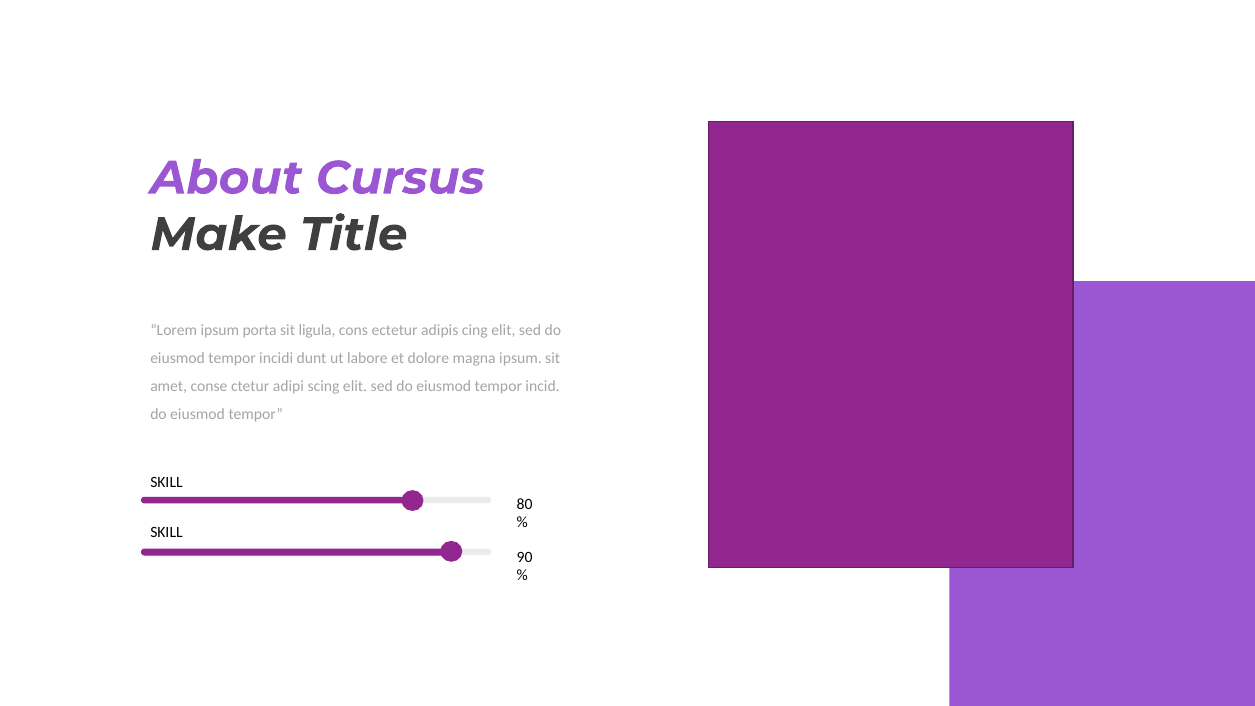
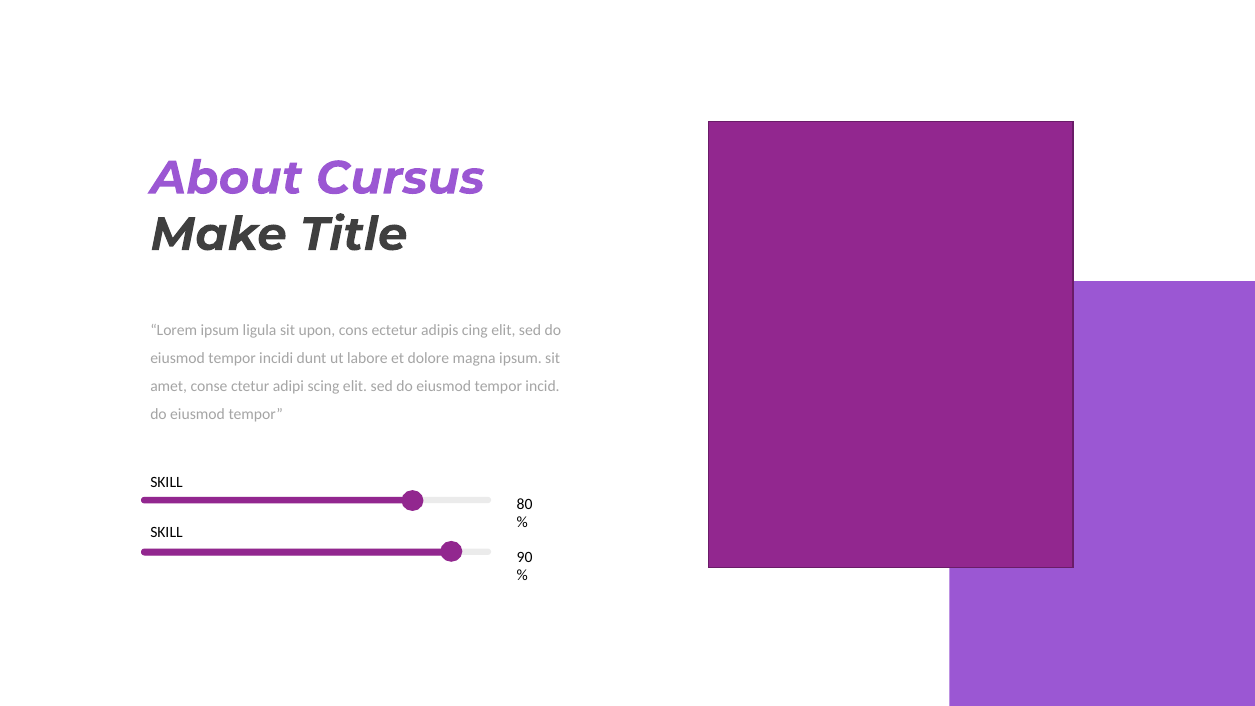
porta: porta -> ligula (260, 330)
ligula: ligula -> upon (317, 330)
